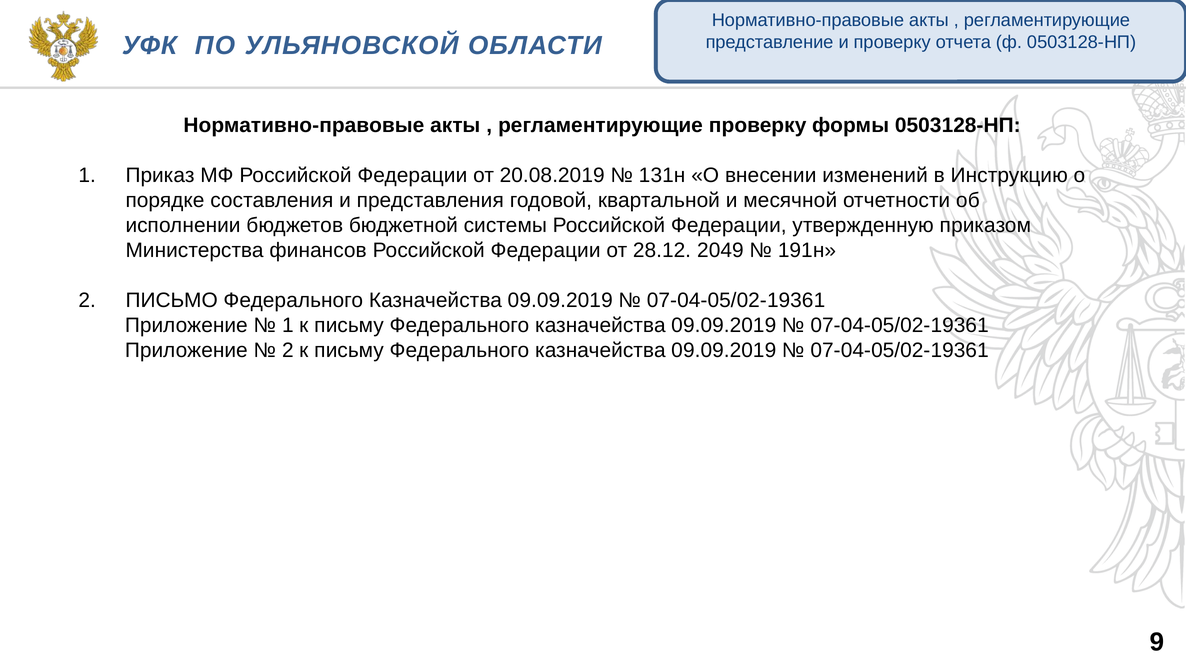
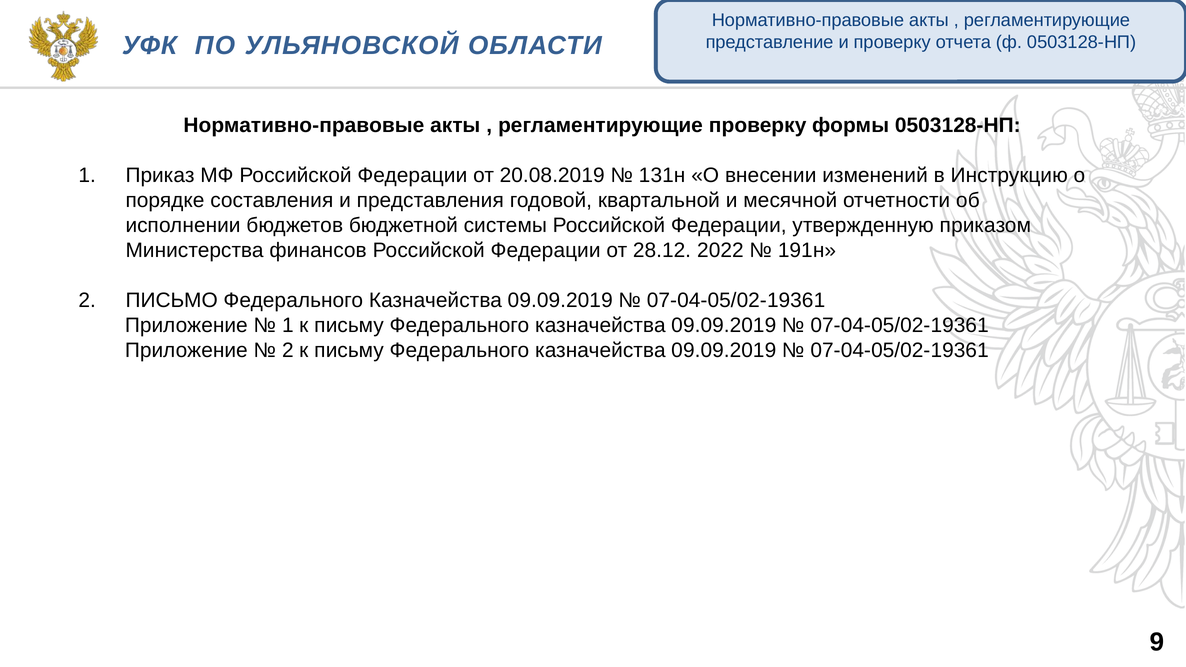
2049: 2049 -> 2022 (720, 251)
